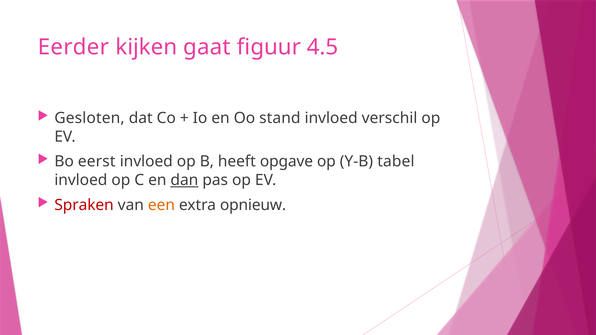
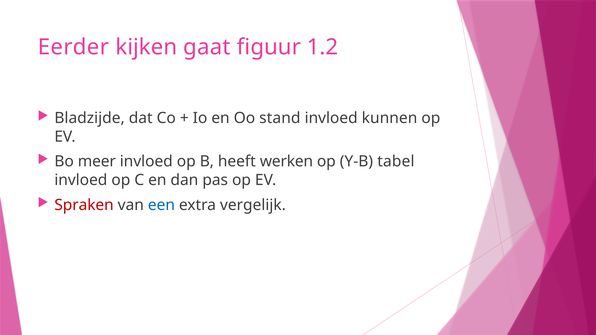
4.5: 4.5 -> 1.2 (323, 47)
Gesloten: Gesloten -> Bladzijde (90, 118)
verschil: verschil -> kunnen (390, 118)
eerst: eerst -> meer (97, 162)
opgave: opgave -> werken (286, 162)
dan underline: present -> none (184, 180)
een colour: orange -> blue (161, 205)
opnieuw: opnieuw -> vergelijk (253, 205)
